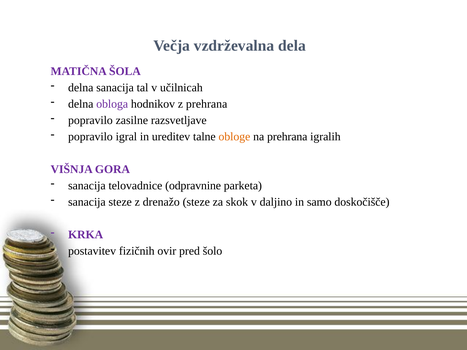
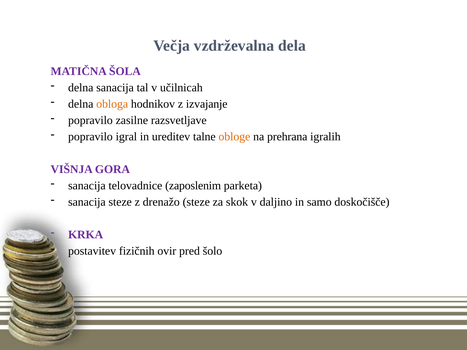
obloga colour: purple -> orange (112, 104)
z prehrana: prehrana -> izvajanje (207, 104)
odpravnine: odpravnine -> zaposlenim (193, 186)
